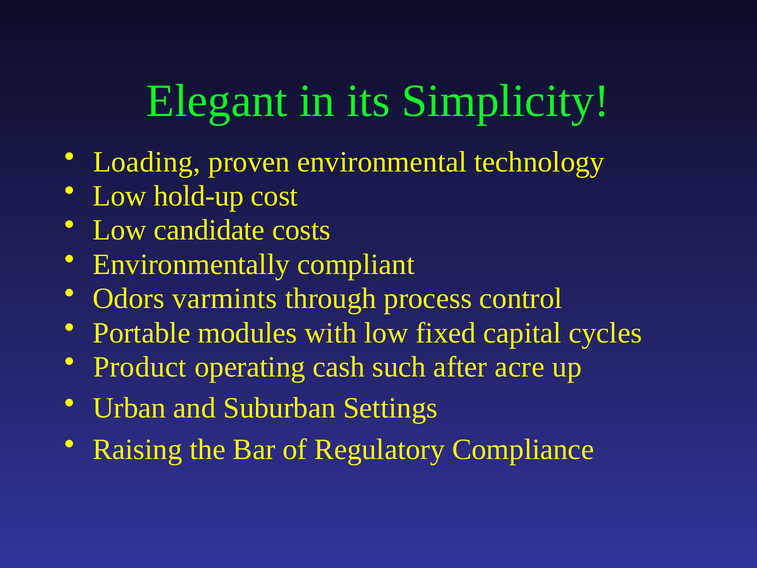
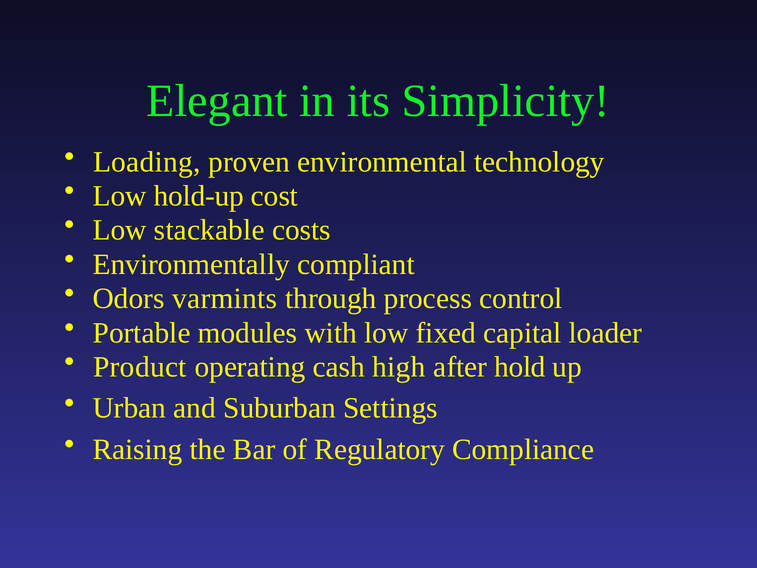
candidate: candidate -> stackable (209, 230)
cycles: cycles -> loader (605, 333)
such: such -> high (399, 367)
acre: acre -> hold (520, 367)
